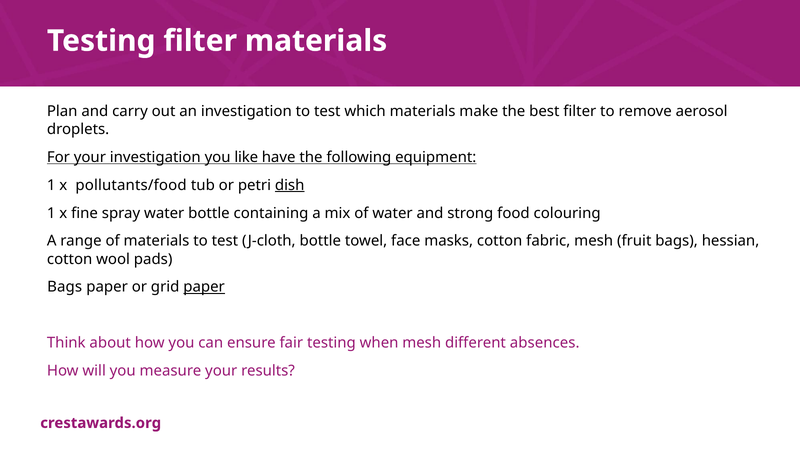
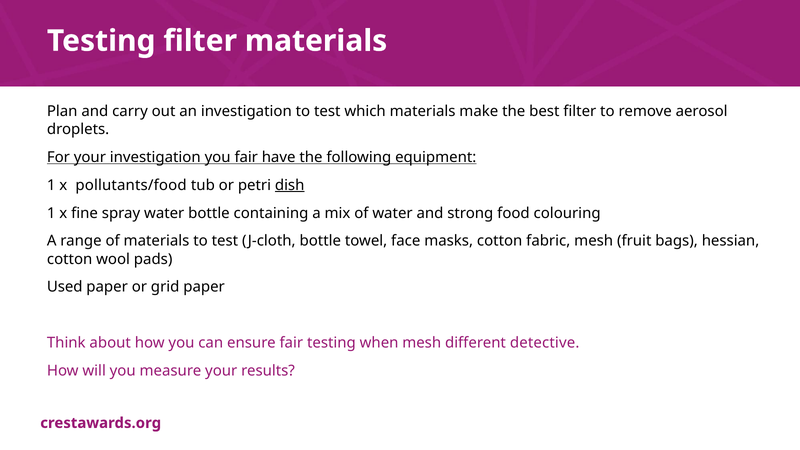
you like: like -> fair (246, 157)
Bags: Bags -> Used (65, 287)
paper underline: present -> none (204, 287)
absences: absences -> detective (545, 343)
